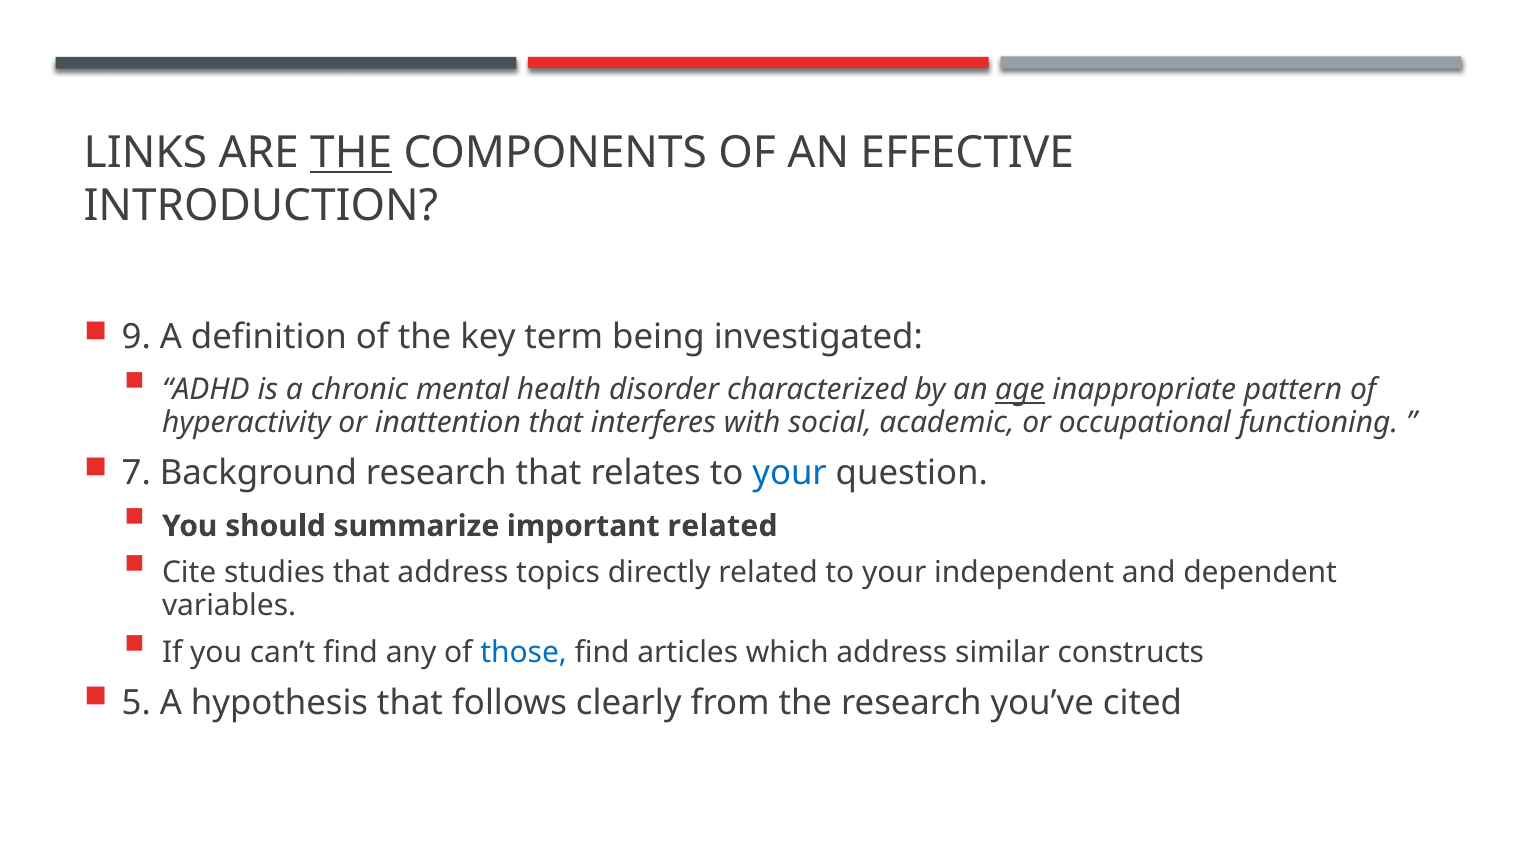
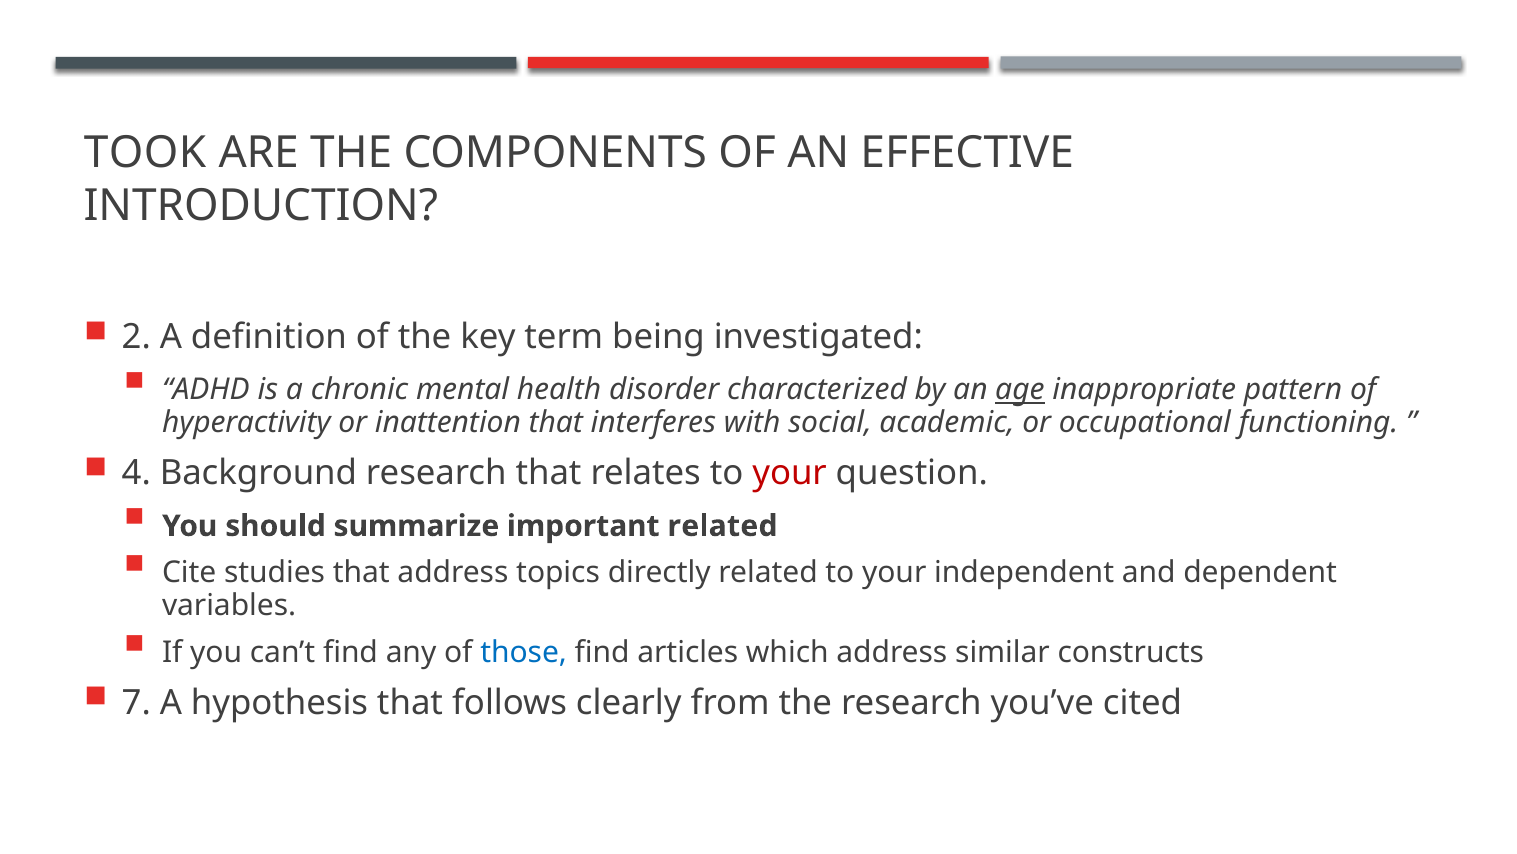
LINKS: LINKS -> TOOK (145, 153)
THE underline: present -> none (351, 153)
9: 9 -> 2 (136, 337)
7: 7 -> 4 (136, 473)
your colour: blue -> red (790, 473)
5: 5 -> 7 (136, 702)
